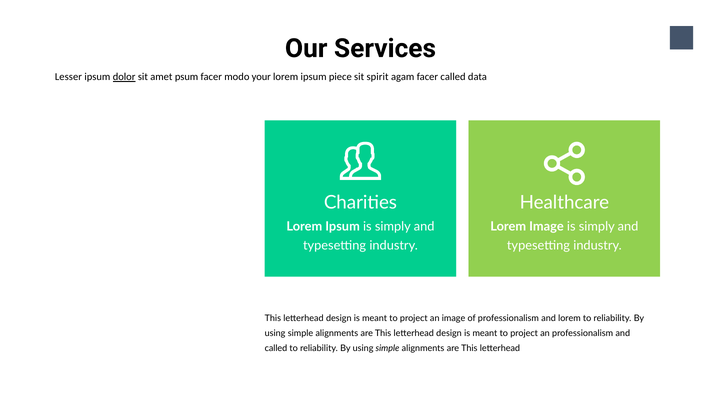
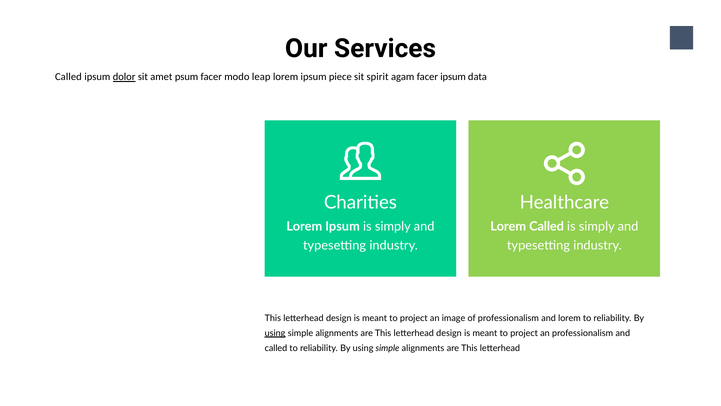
Lesser: Lesser -> Called (68, 77)
your: your -> leap (261, 77)
facer called: called -> ipsum (453, 77)
Lorem Image: Image -> Called (547, 226)
using underline: none -> present (275, 333)
